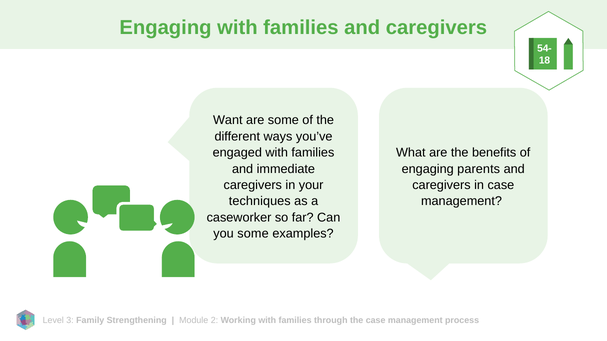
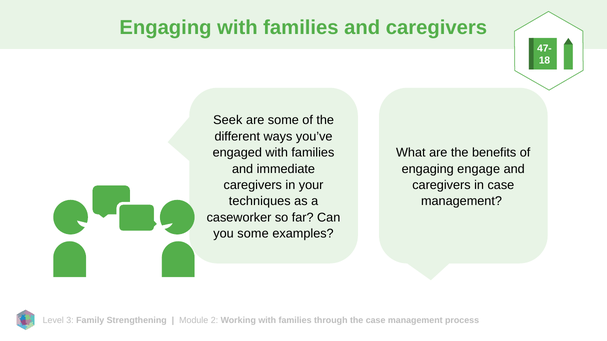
54-: 54- -> 47- (544, 48)
Want: Want -> Seek (228, 120)
parents: parents -> engage (479, 169)
